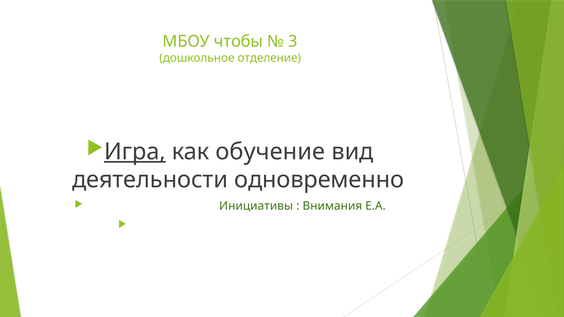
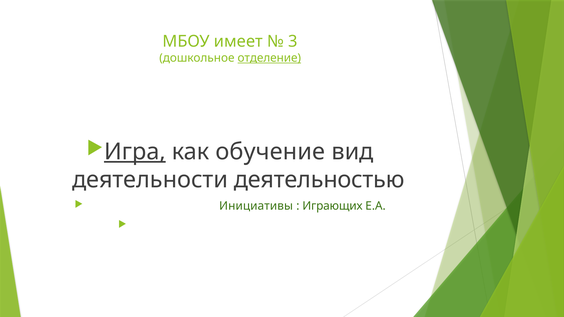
чтобы: чтобы -> имеет (238, 41)
отделение underline: none -> present (269, 58)
одновременно: одновременно -> деятельностью (319, 180)
Внимания: Внимания -> Играющих (332, 206)
